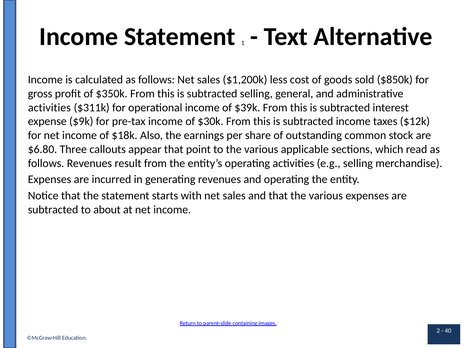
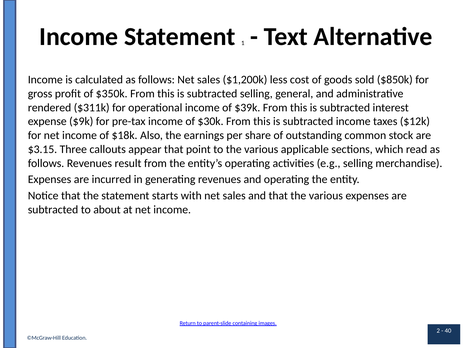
activities: activities -> rendered (50, 108)
$6.80: $6.80 -> $3.15 (42, 149)
